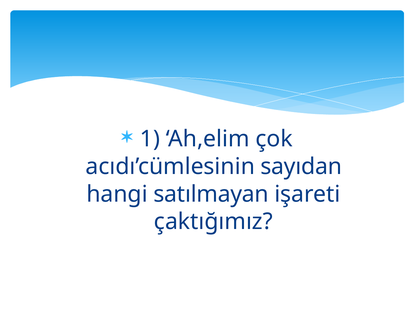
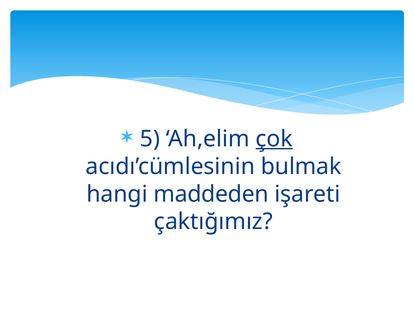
1: 1 -> 5 (150, 139)
çok underline: none -> present (274, 139)
sayıdan: sayıdan -> bulmak (301, 166)
satılmayan: satılmayan -> maddeden (211, 194)
